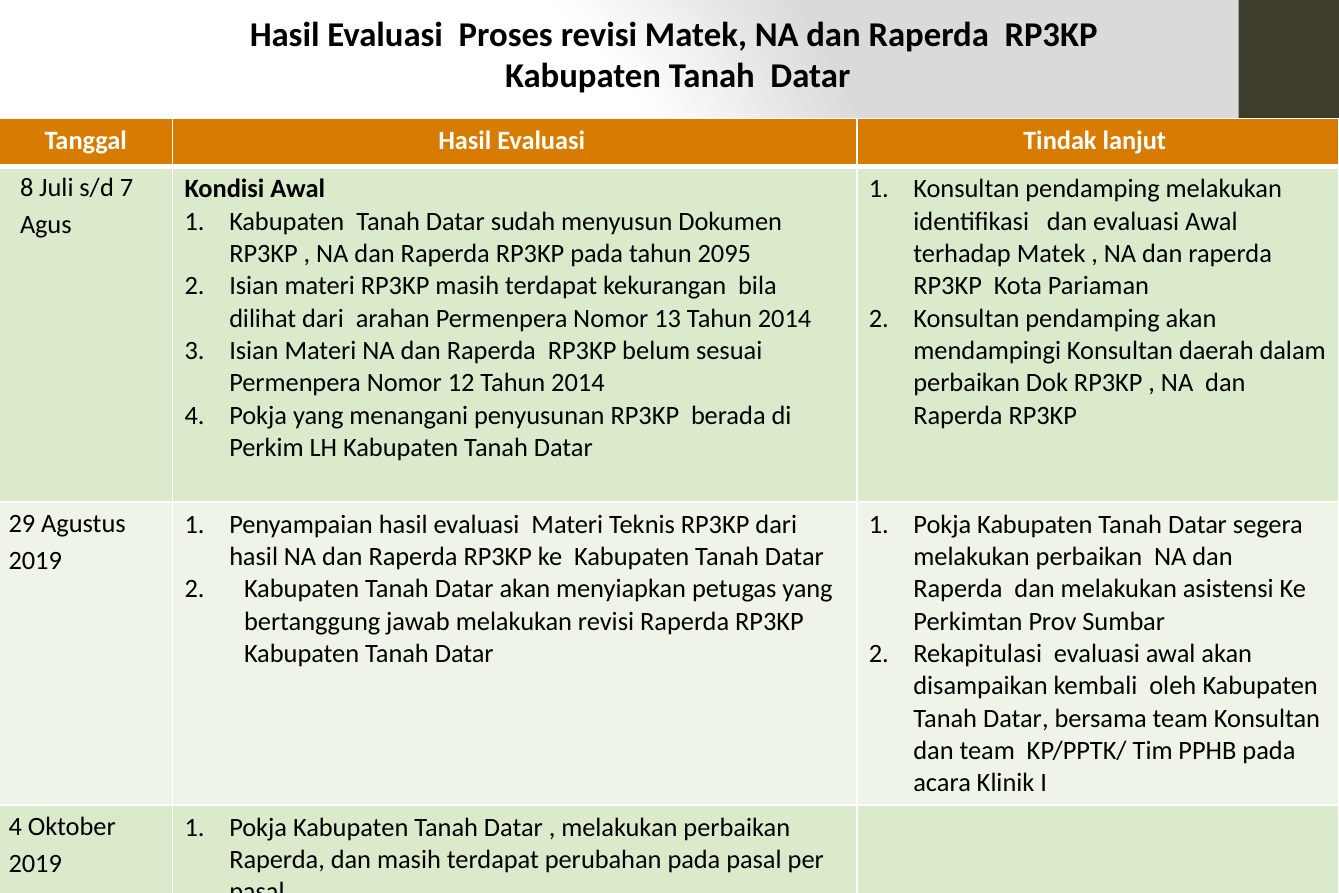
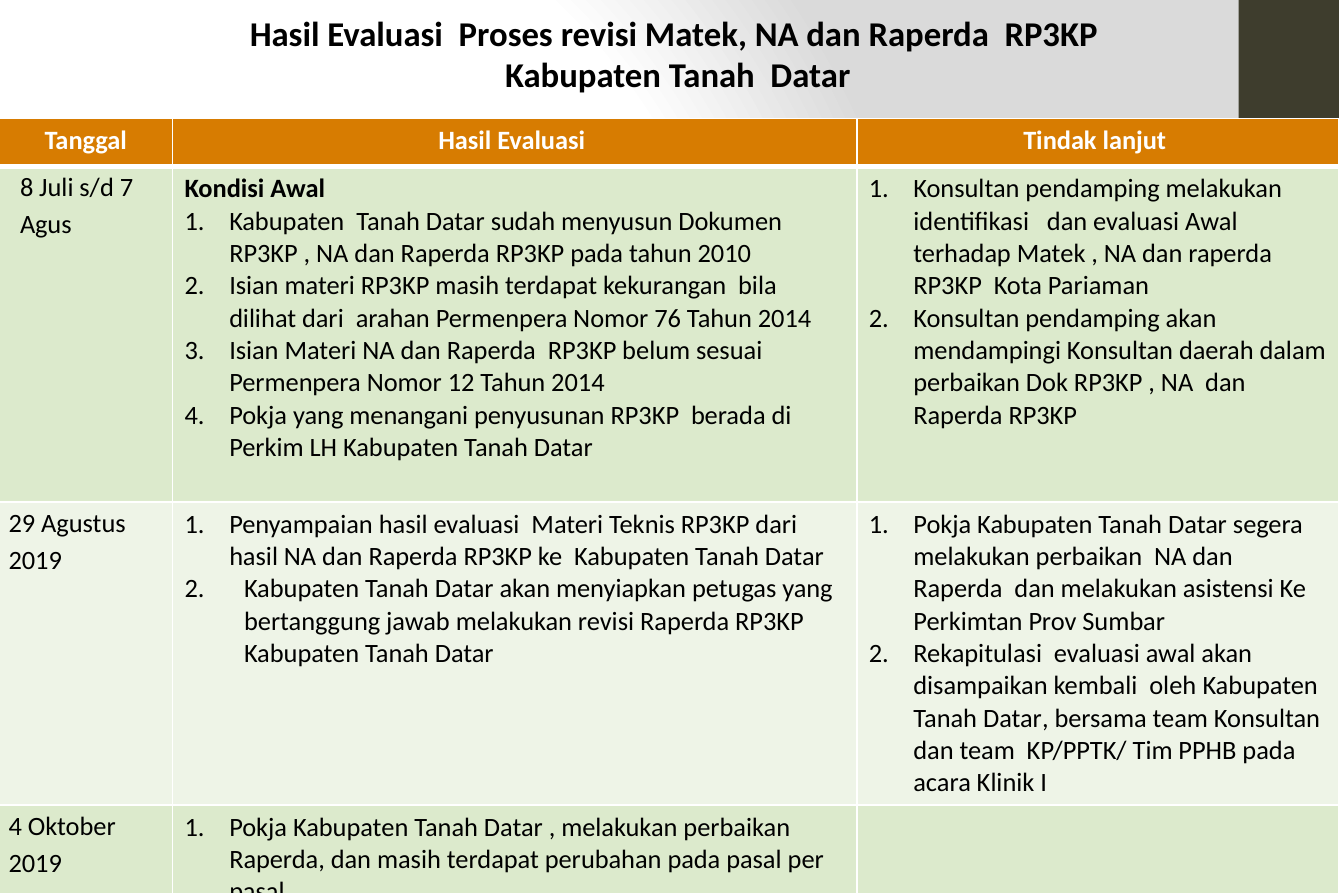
2095: 2095 -> 2010 (724, 254)
13: 13 -> 76 (668, 318)
